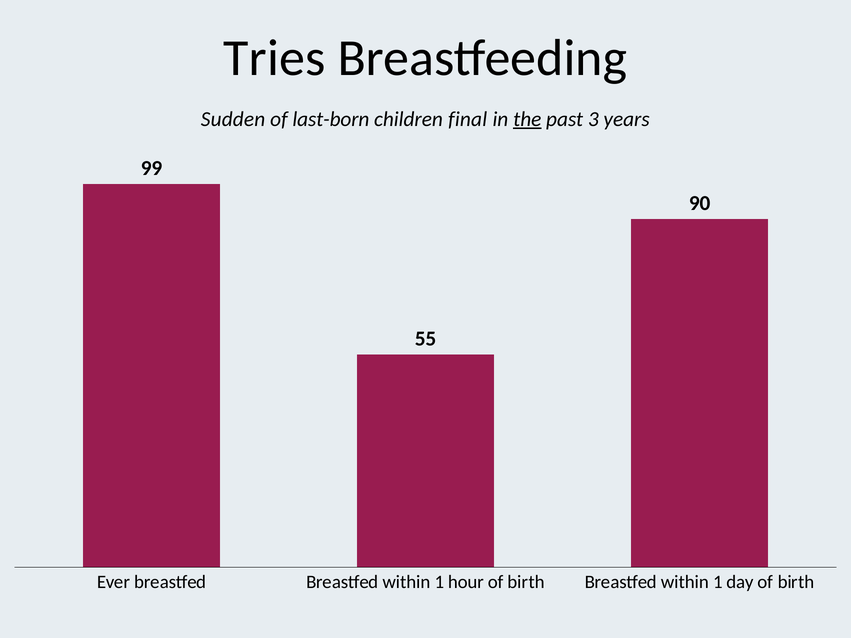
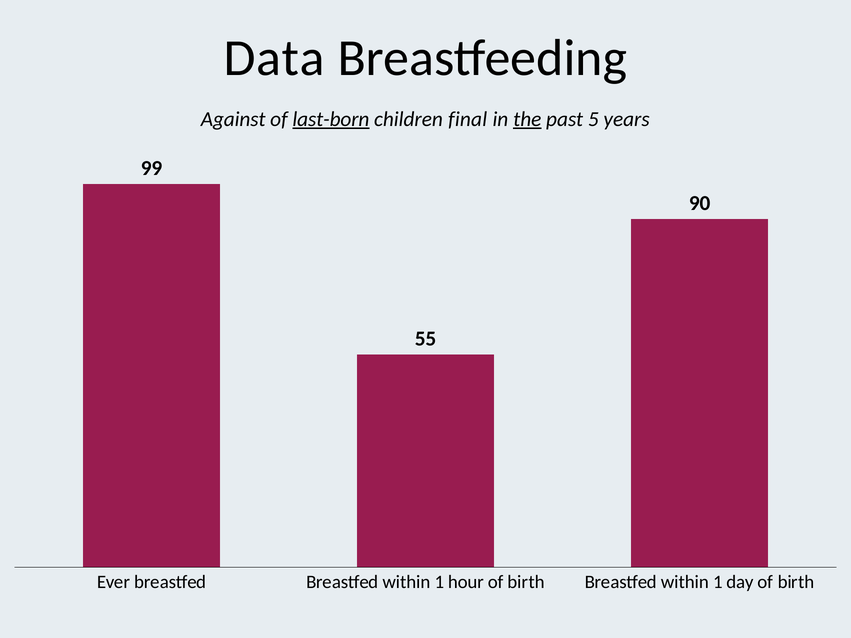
Tries: Tries -> Data (274, 58)
Sudden: Sudden -> Against (233, 119)
last-born underline: none -> present (331, 119)
3: 3 -> 5 (593, 119)
